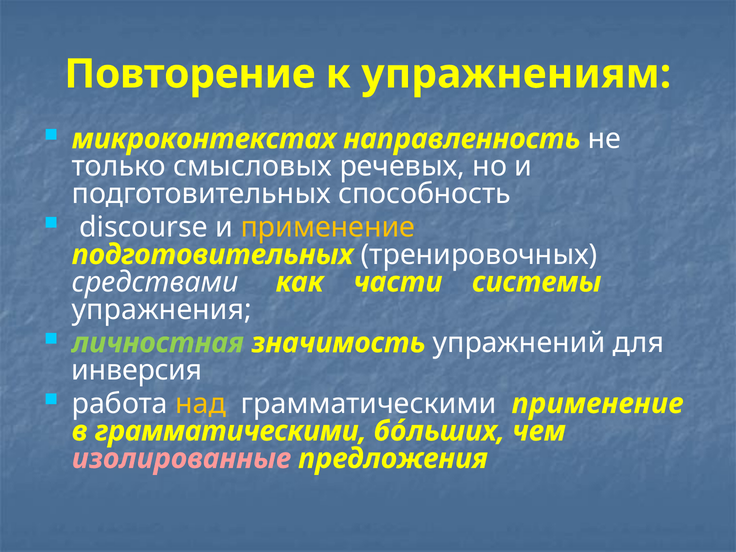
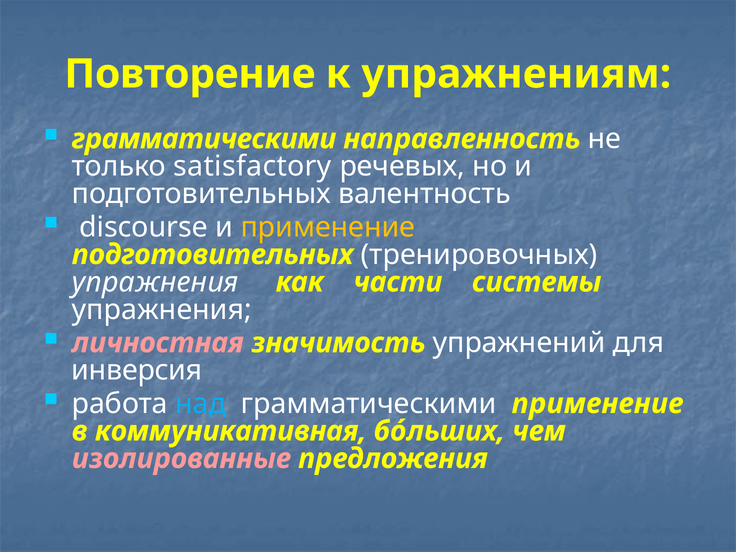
микроконтекстах: микроконтекстах -> грамматическими (204, 139)
смысловых: смысловых -> satisfactory (253, 166)
способность: способность -> валентность (425, 194)
средствами: средствами -> упражнения (155, 282)
личностная colour: light green -> pink (158, 343)
над colour: yellow -> light blue (201, 404)
в грамматическими: грамматическими -> коммуникативная (231, 431)
